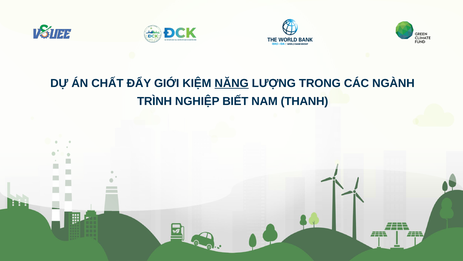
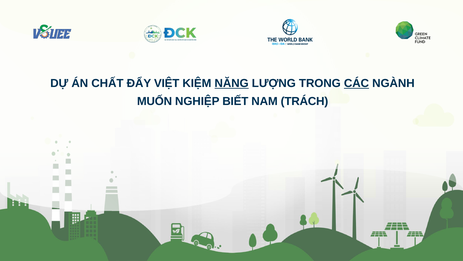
GIỚI: GIỚI -> VIỆT (167, 83)
CÁC underline: none -> present (356, 83)
TRÌNH: TRÌNH -> MUỐN (155, 101)
THANH: THANH -> TRÁCH (304, 101)
